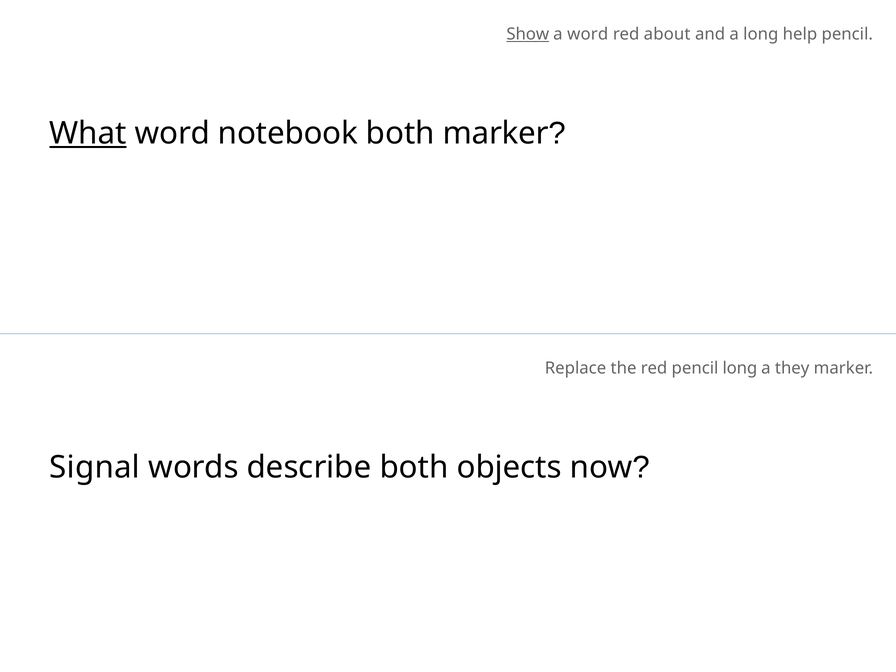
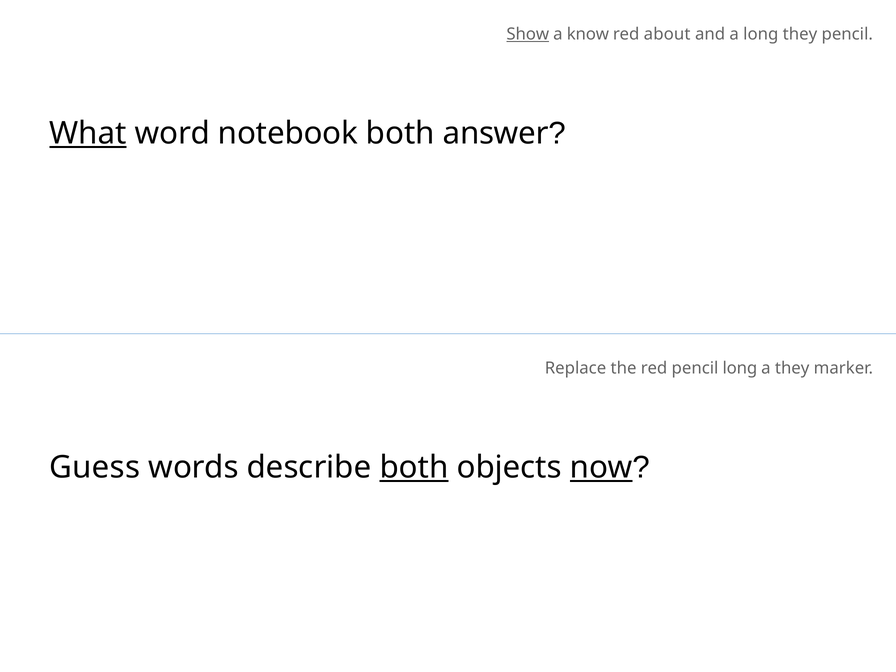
a word: word -> know (588, 34)
long help: help -> they (800, 34)
both marker: marker -> answer (496, 134)
Signal: Signal -> Guess (95, 467)
both underline: none -> present (414, 467)
now underline: none -> present (601, 467)
